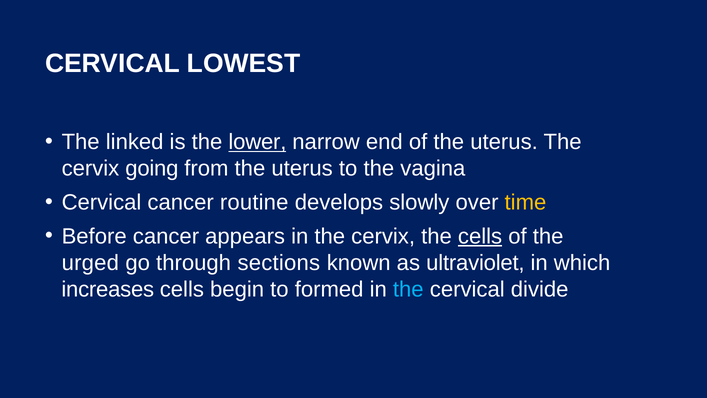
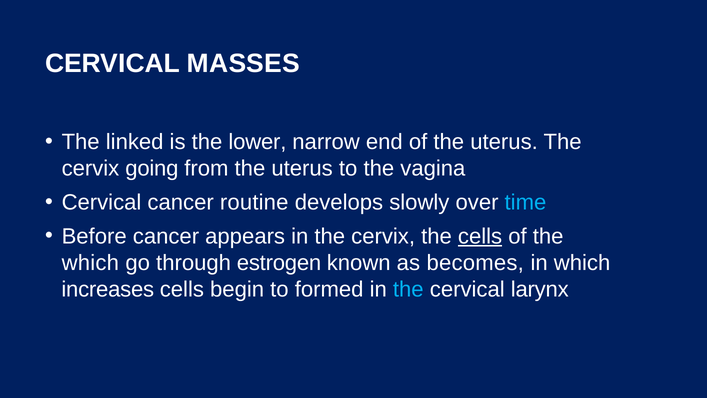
LOWEST: LOWEST -> MASSES (243, 64)
lower underline: present -> none (257, 142)
time colour: yellow -> light blue (525, 202)
urged: urged -> which (90, 263)
sections: sections -> estrogen (279, 263)
ultraviolet: ultraviolet -> becomes (475, 263)
divide: divide -> larynx (540, 289)
